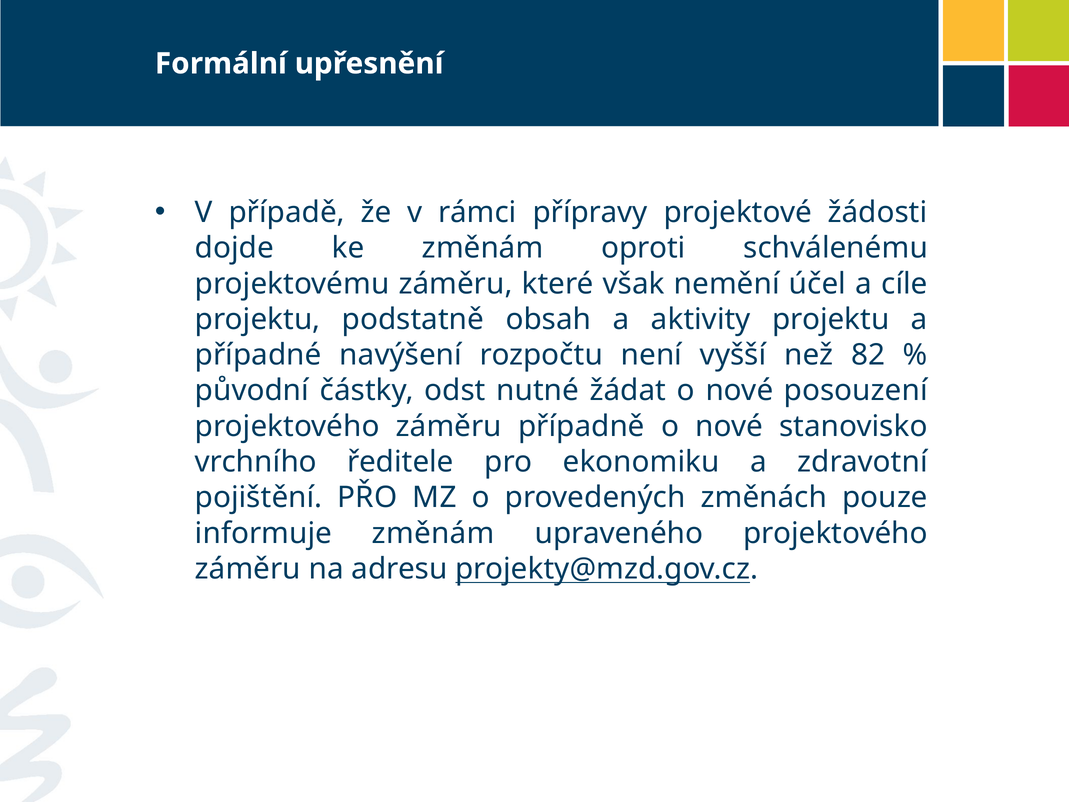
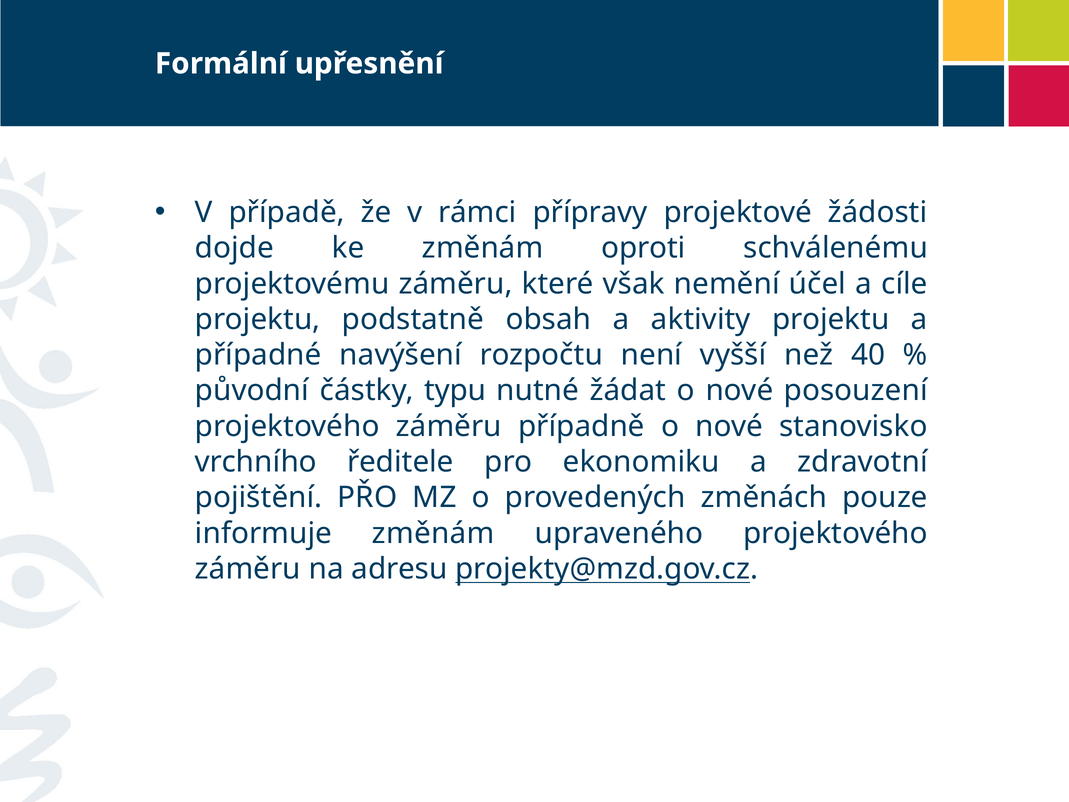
82: 82 -> 40 (868, 355)
odst: odst -> typu (455, 391)
